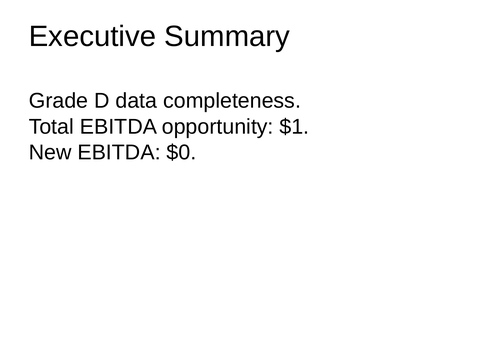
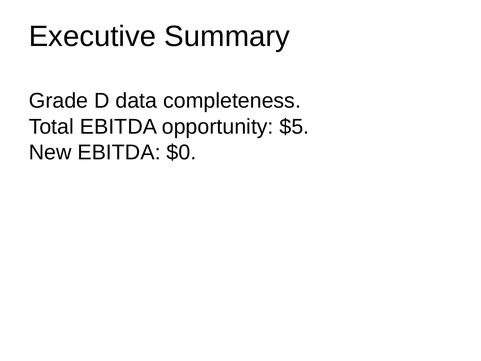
$1: $1 -> $5 (294, 127)
